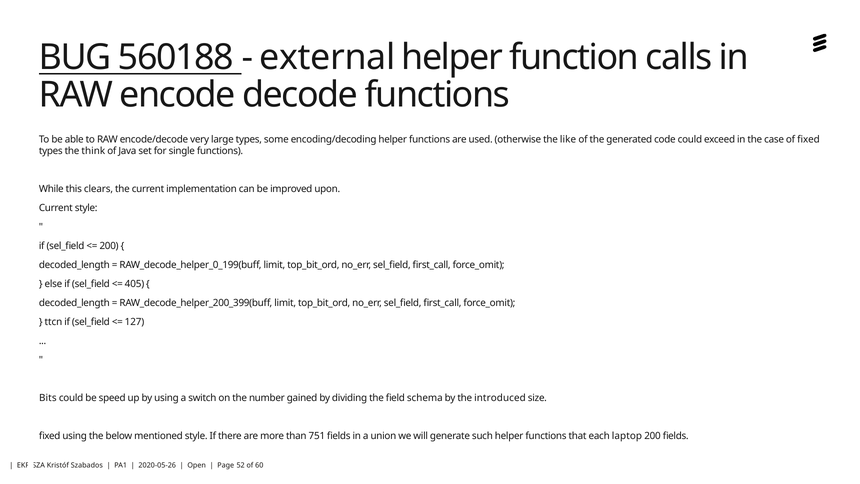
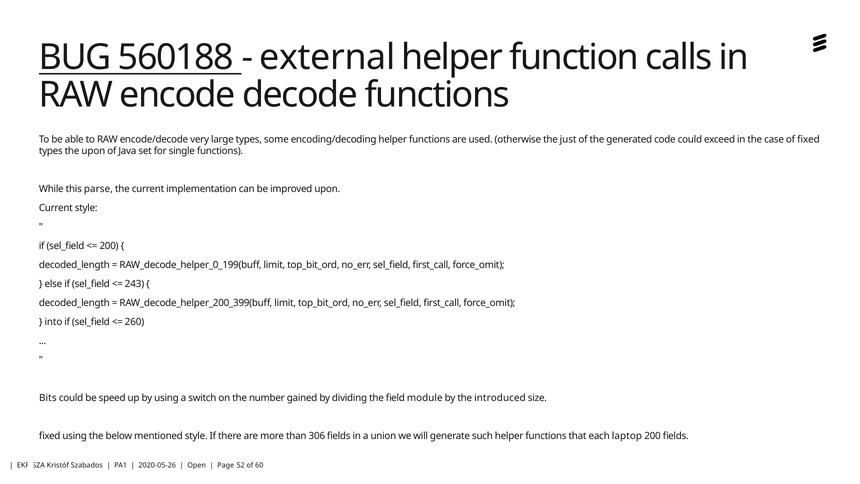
like: like -> just (568, 139)
the think: think -> upon (93, 151)
clears: clears -> parse (98, 189)
405: 405 -> 243 (135, 284)
ttcn: ttcn -> into (53, 322)
127: 127 -> 260 (135, 322)
schema: schema -> module (425, 398)
751: 751 -> 306 (317, 436)
